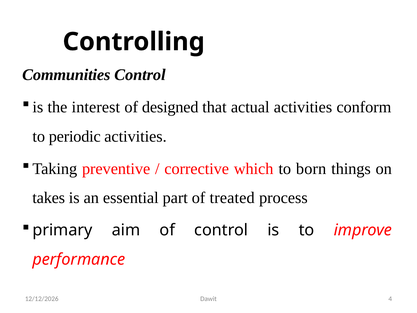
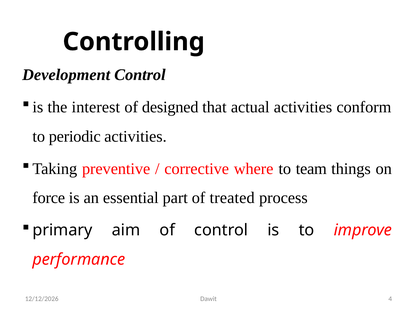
Communities: Communities -> Development (66, 75)
which: which -> where (254, 169)
born: born -> team (311, 169)
takes: takes -> force (49, 198)
